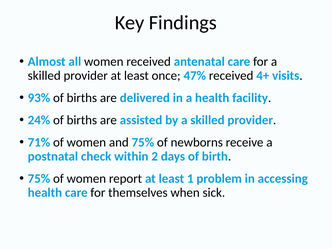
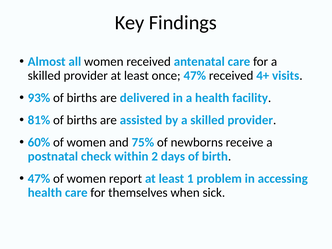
24%: 24% -> 81% (39, 120)
71%: 71% -> 60% (39, 142)
75%: 75% -> 47% (39, 179)
